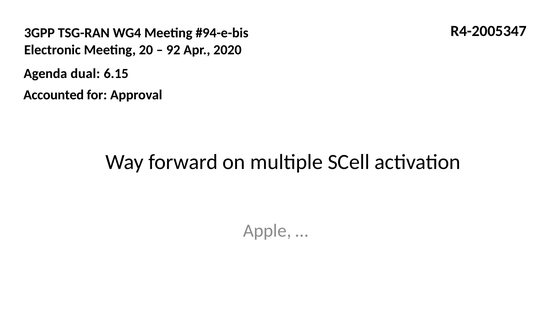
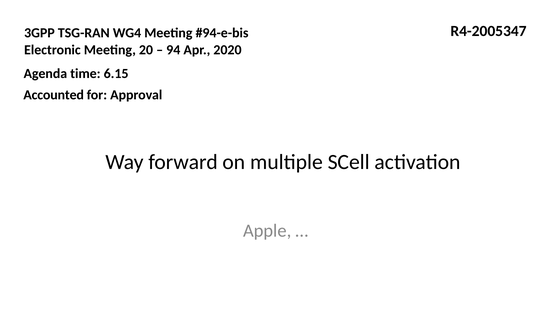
92: 92 -> 94 (173, 50)
dual: dual -> time (85, 74)
